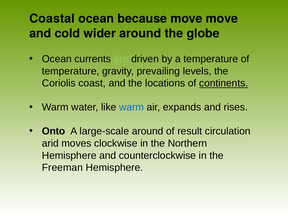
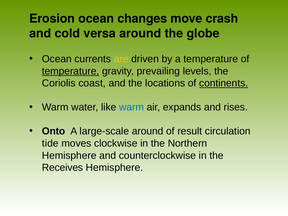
Coastal: Coastal -> Erosion (52, 19)
because: because -> changes (142, 19)
move move: move -> crash (222, 19)
wider: wider -> versa (100, 33)
are colour: light green -> yellow (121, 59)
temperature underline: none -> present (71, 71)
arid: arid -> tide (50, 143)
Freeman: Freeman -> Receives (62, 168)
